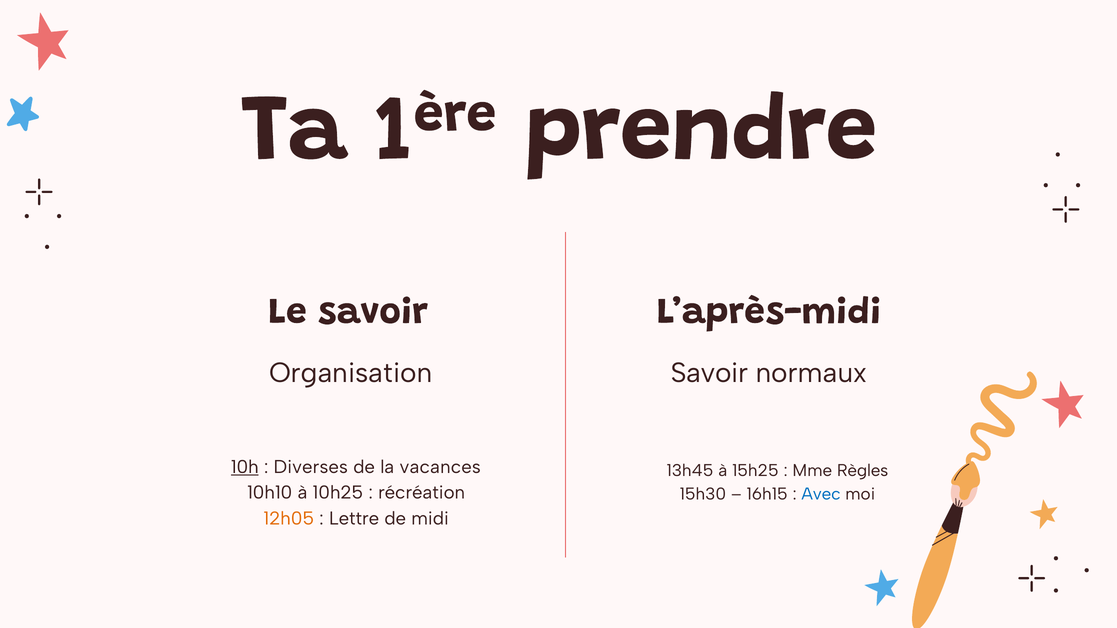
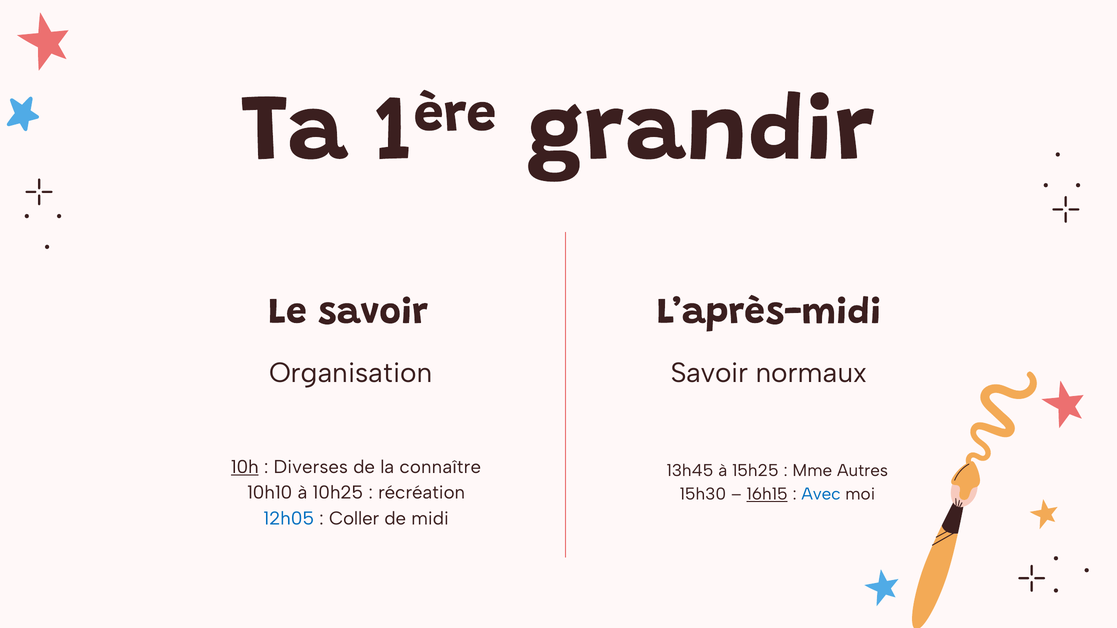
prendre: prendre -> grandir (700, 128)
vacances: vacances -> connaître (440, 467)
Règles: Règles -> Autres (863, 471)
16h15 underline: none -> present (767, 494)
12h05 colour: orange -> blue (289, 519)
Lettre: Lettre -> Coller (354, 519)
